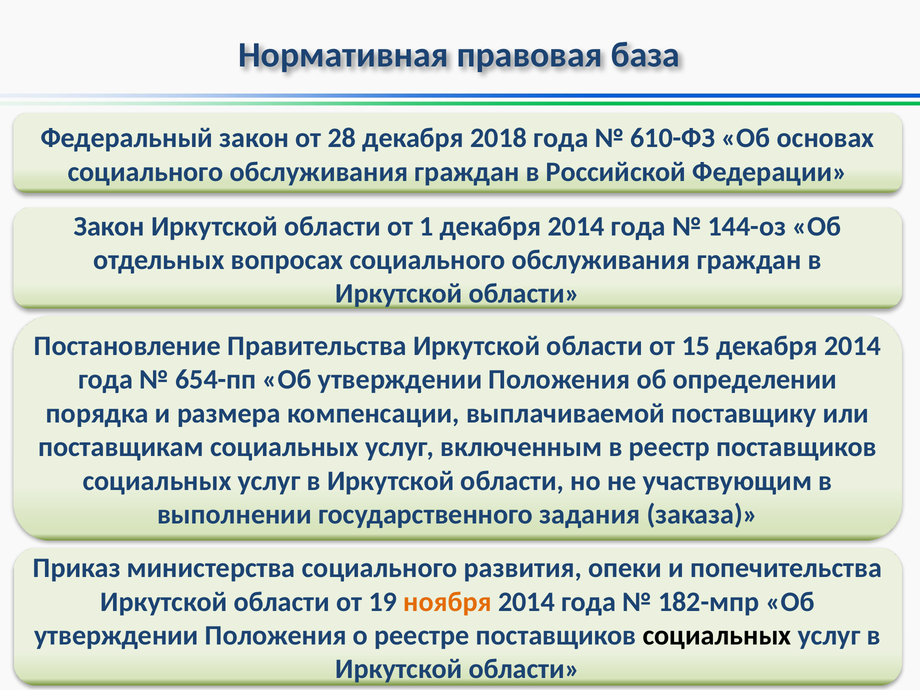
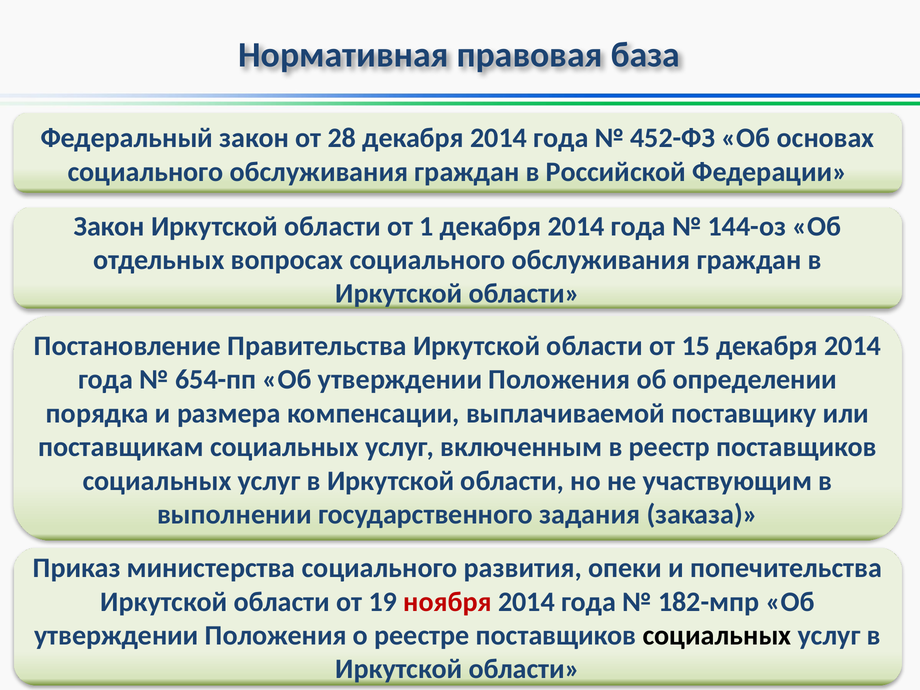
28 декабря 2018: 2018 -> 2014 (499, 138)
610-ФЗ: 610-ФЗ -> 452-ФЗ (673, 138)
ноября colour: orange -> red (448, 602)
